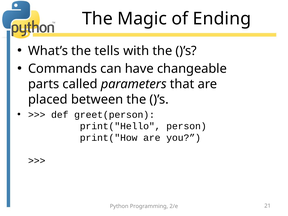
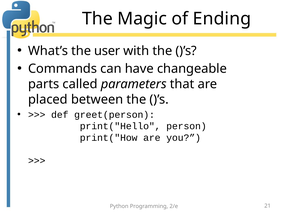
tells: tells -> user (107, 51)
